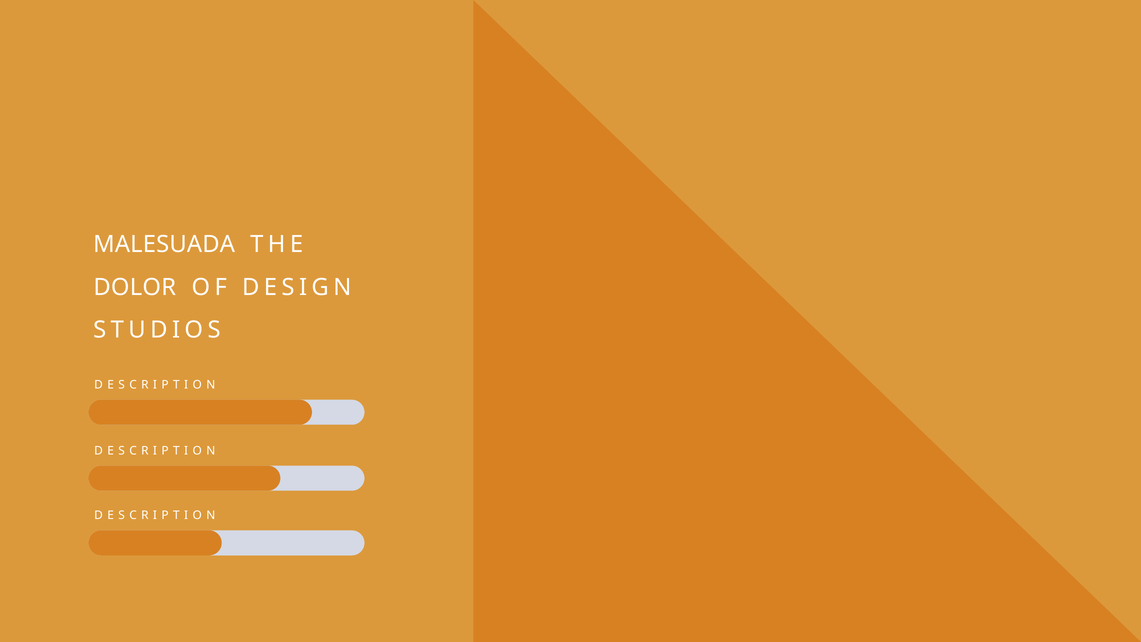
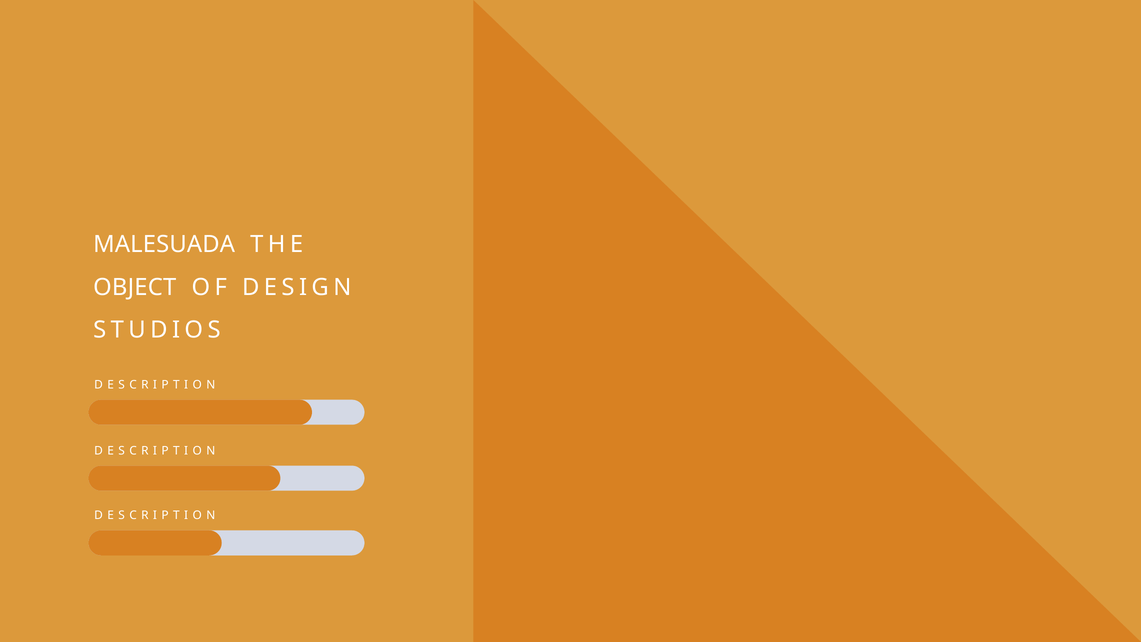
DOLOR: DOLOR -> OBJECT (135, 287)
